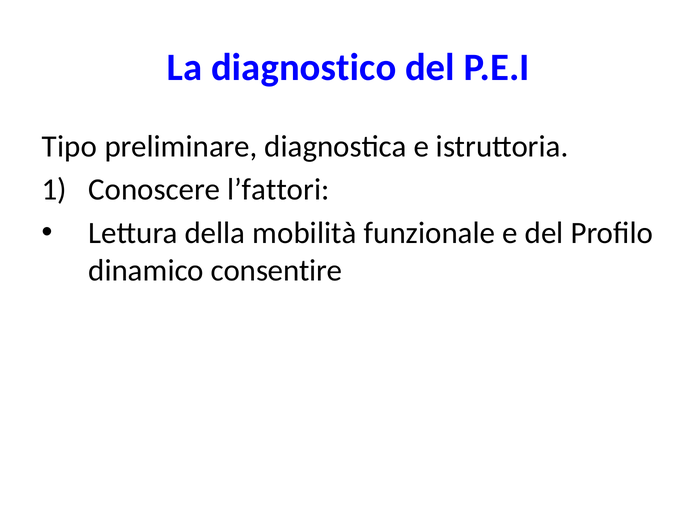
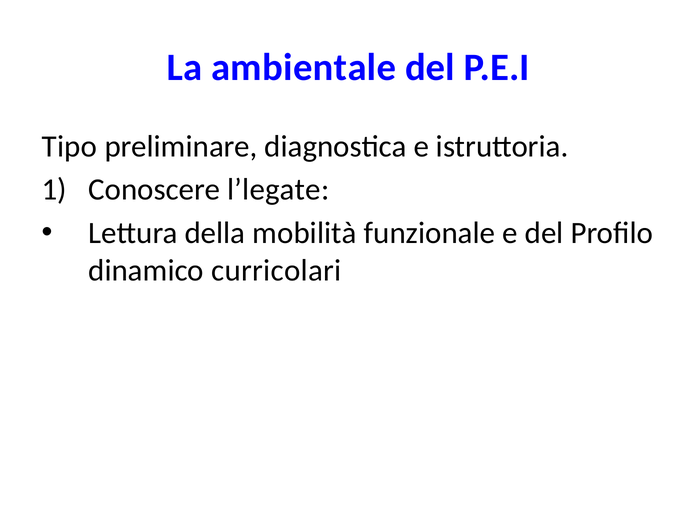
diagnostico: diagnostico -> ambientale (304, 67)
l’fattori: l’fattori -> l’legate (278, 190)
consentire: consentire -> curricolari (276, 270)
